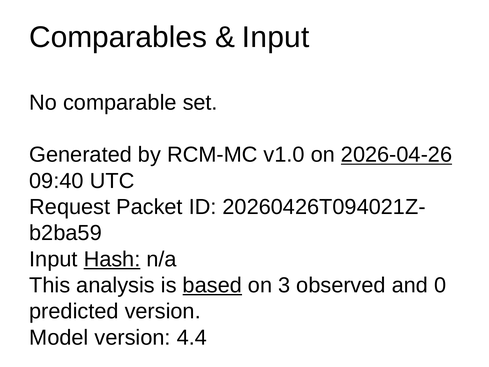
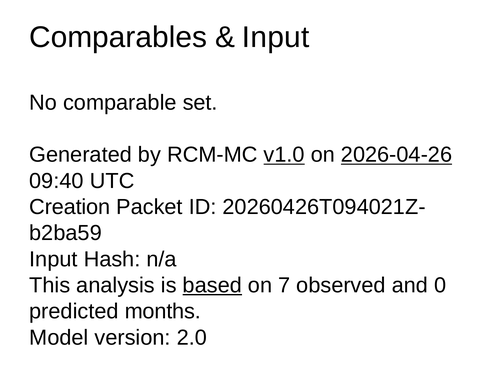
v1.0 underline: none -> present (284, 155)
Request: Request -> Creation (70, 207)
Hash underline: present -> none (112, 259)
3: 3 -> 7 (284, 285)
predicted version: version -> months (163, 311)
4.4: 4.4 -> 2.0 (192, 337)
